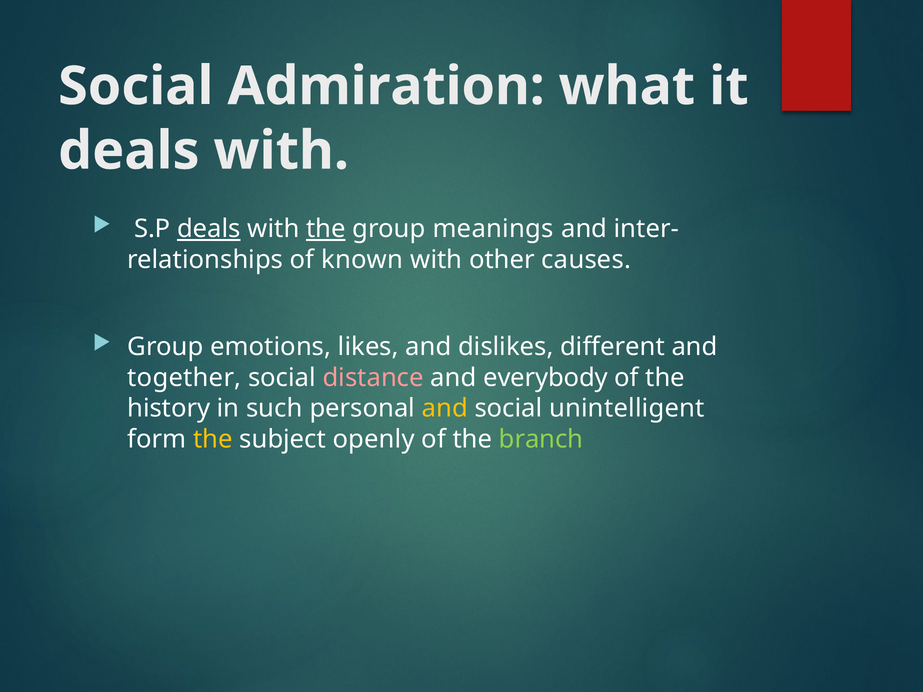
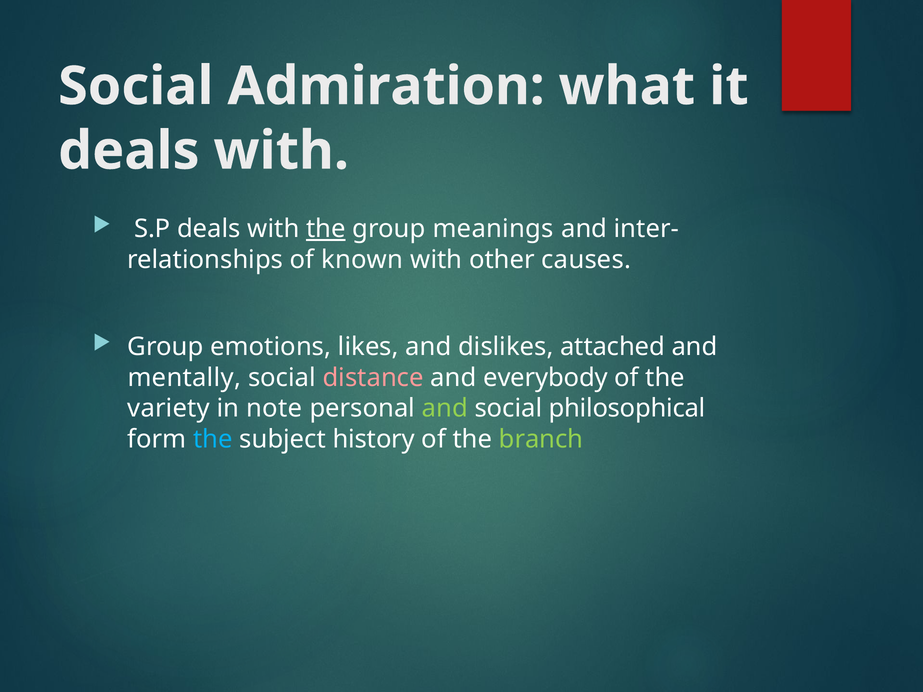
deals underline: present -> none (209, 229)
different: different -> attached (613, 347)
together: together -> mentally (184, 378)
history: history -> variety (169, 409)
such: such -> note (274, 409)
and colour: yellow -> light green (445, 409)
unintelligent: unintelligent -> philosophical (627, 409)
the colour: yellow -> light blue (213, 439)
openly: openly -> history (374, 439)
